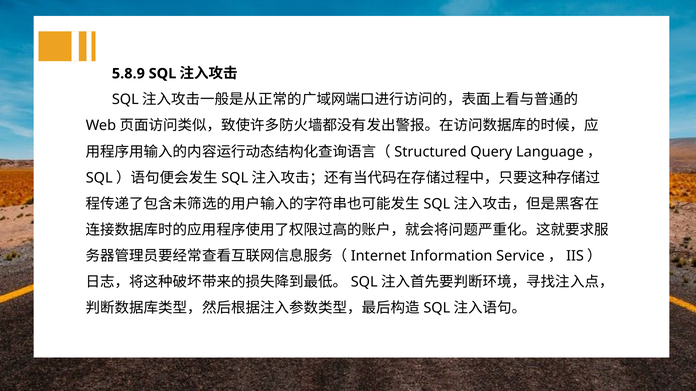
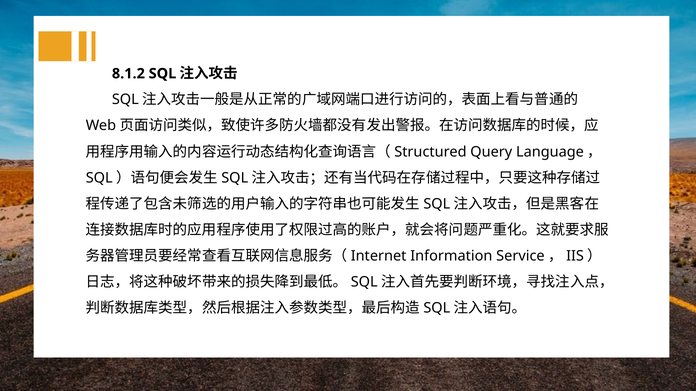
5.8.9: 5.8.9 -> 8.1.2 (128, 74)
